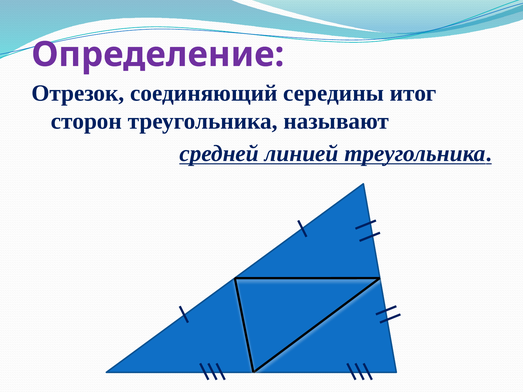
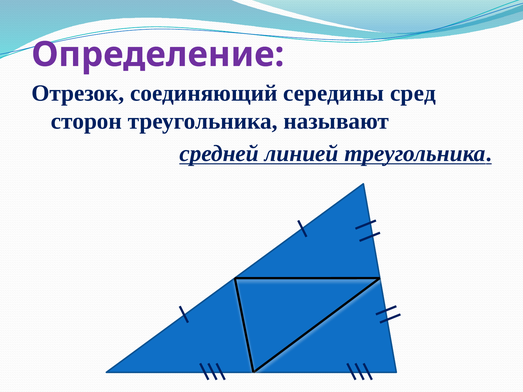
итог: итог -> сред (413, 93)
